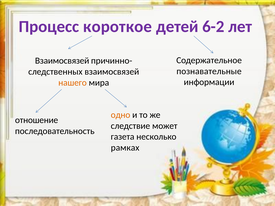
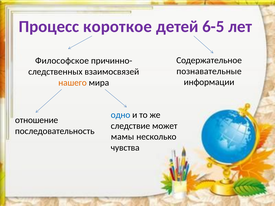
6-2: 6-2 -> 6-5 (213, 27)
Взаимосвязей: Взаимосвязей -> Философское (62, 61)
одно colour: orange -> blue (121, 115)
газета: газета -> мамы (123, 137)
рамках: рамках -> чувства (125, 148)
